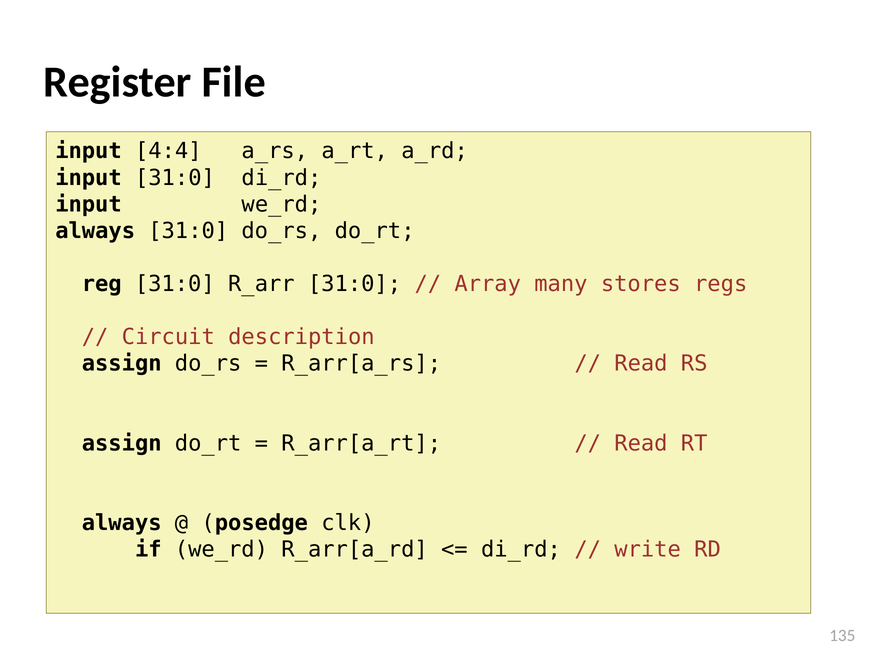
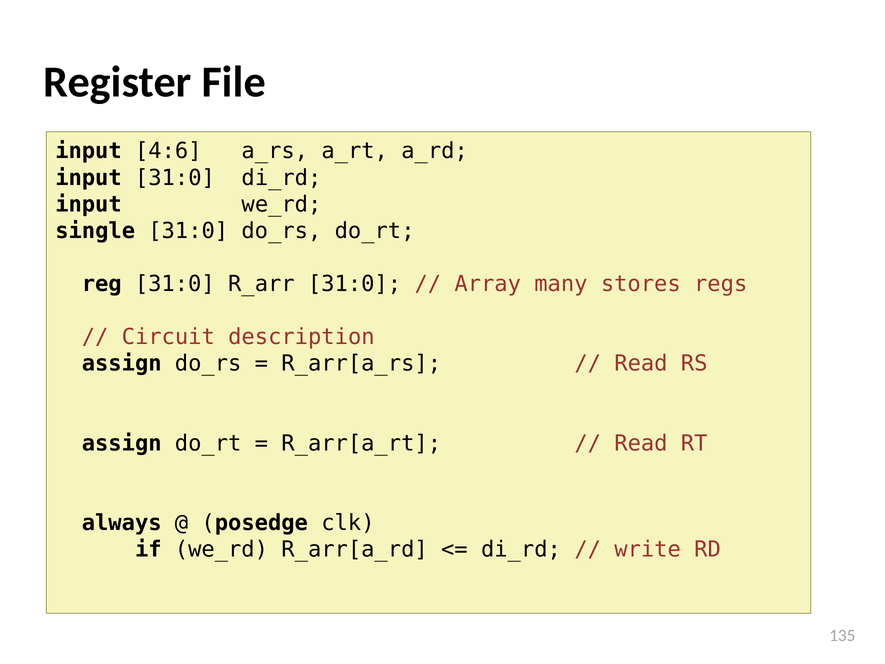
4:4: 4:4 -> 4:6 (168, 151)
always: always -> single (95, 231)
